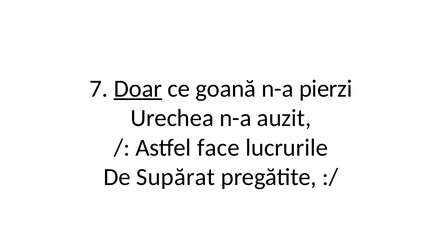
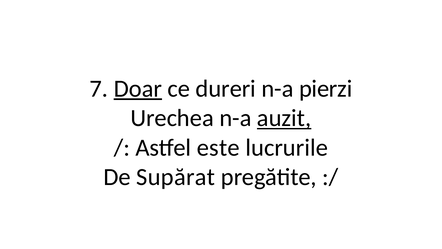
goană: goană -> dureri (226, 88)
auzit underline: none -> present (284, 118)
face: face -> este (218, 147)
